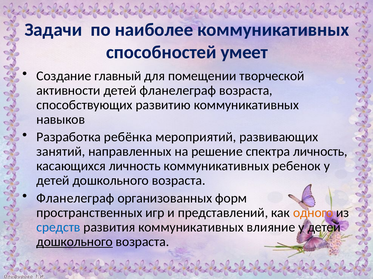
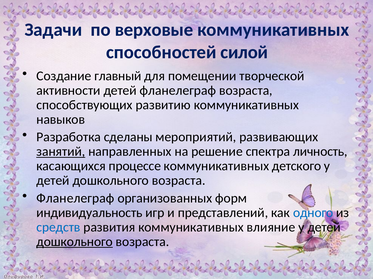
наиболее: наиболее -> верховые (154, 30)
умеет: умеет -> силой (244, 52)
ребёнка: ребёнка -> сделаны (128, 137)
занятий underline: none -> present (61, 152)
касающихся личность: личность -> процессе (135, 166)
ребенок: ребенок -> детского (297, 166)
пространственных: пространственных -> индивидуальность (89, 213)
одного colour: orange -> blue (313, 213)
